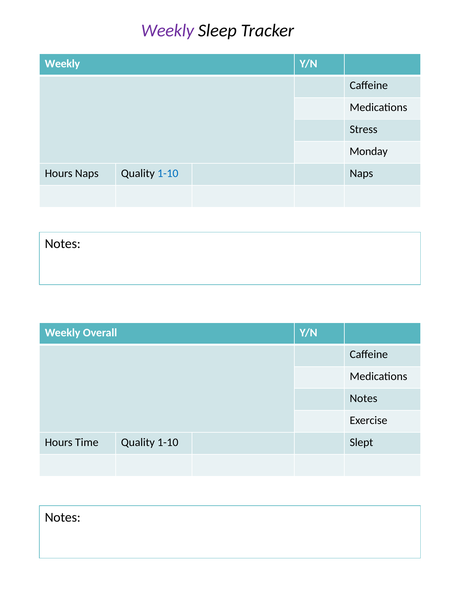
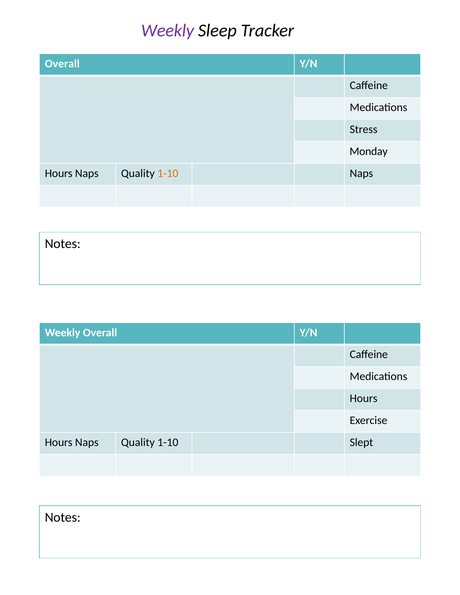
Weekly: Weekly -> Overall (62, 64)
1-10 colour: blue -> orange (168, 173)
Notes: Notes -> Hours (364, 399)
Time: Time -> Naps (87, 442)
